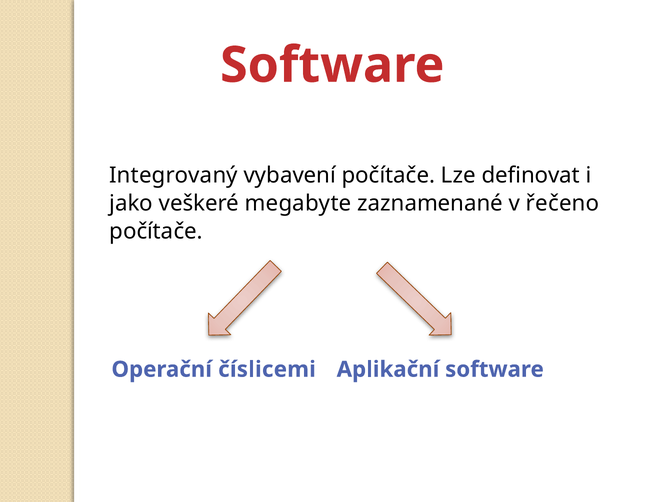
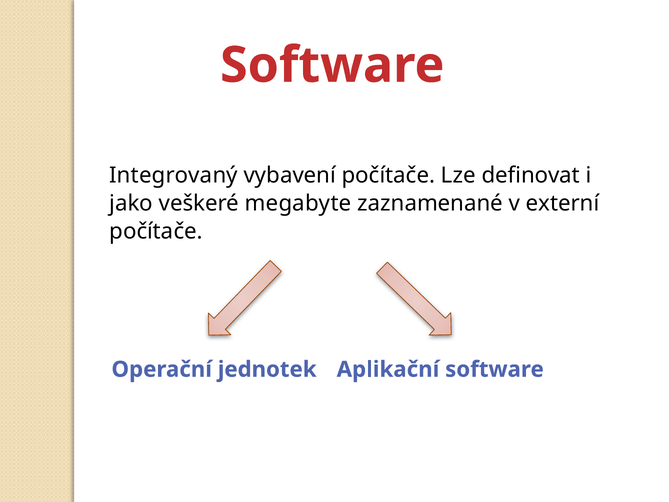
řečeno: řečeno -> externí (563, 203)
číslicemi: číslicemi -> jednotek (267, 369)
